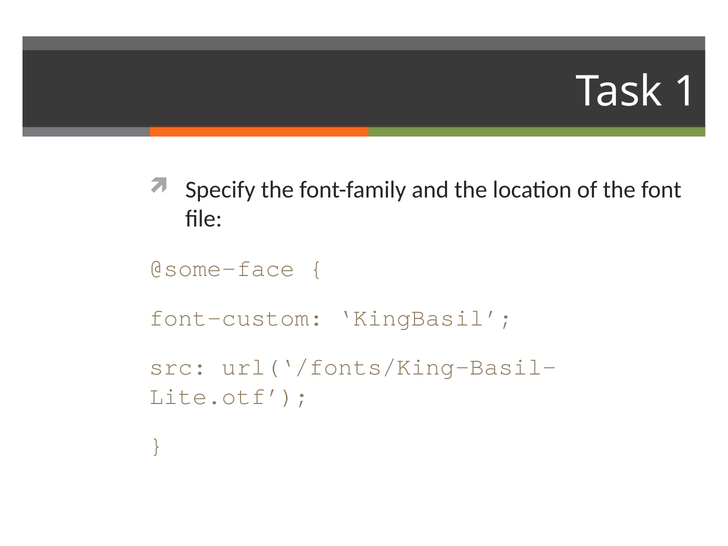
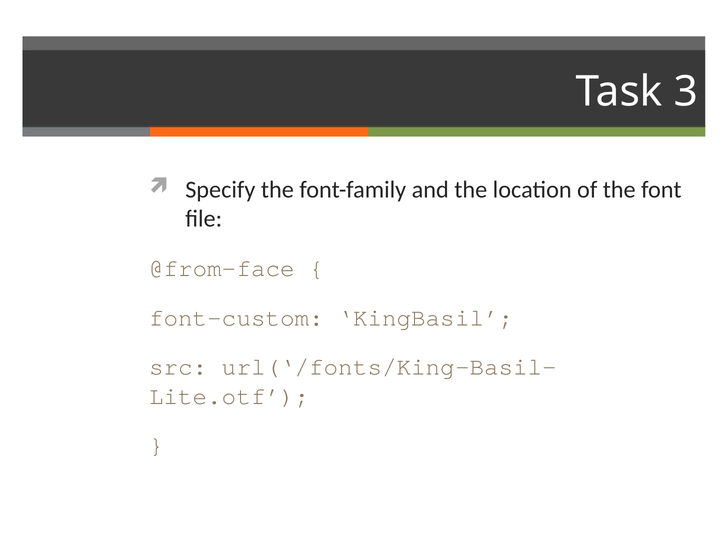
1: 1 -> 3 (686, 92)
@some-face: @some-face -> @from-face (222, 268)
